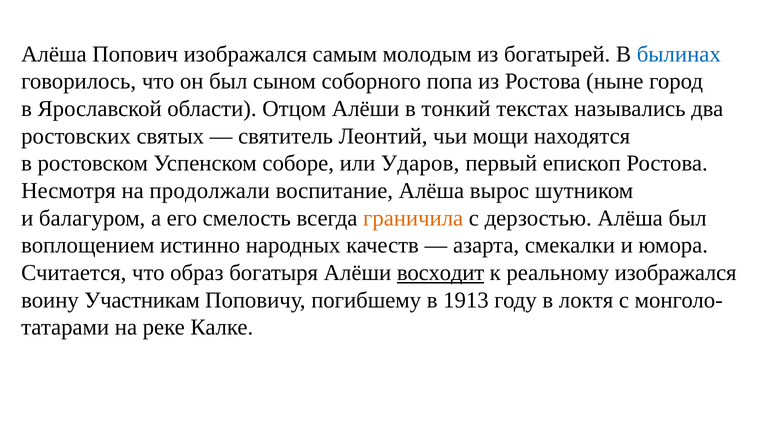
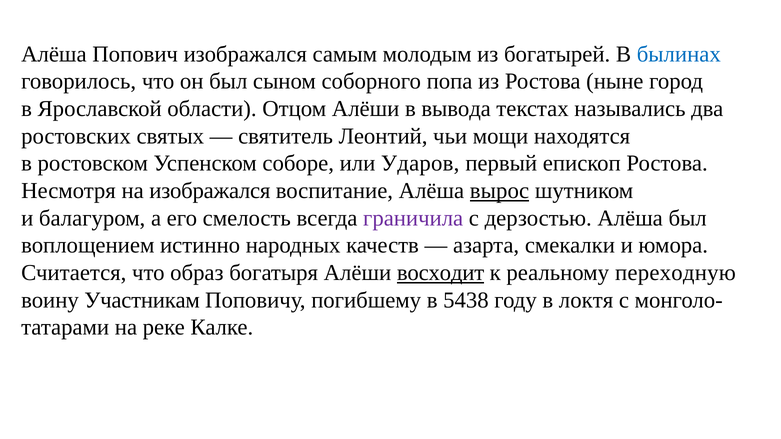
тонкий: тонкий -> вывода (456, 109)
на продолжали: продолжали -> изображался (210, 191)
вырос underline: none -> present (499, 191)
граничила colour: orange -> purple (413, 218)
реальному изображался: изображался -> переходную (675, 273)
1913: 1913 -> 5438 (466, 300)
